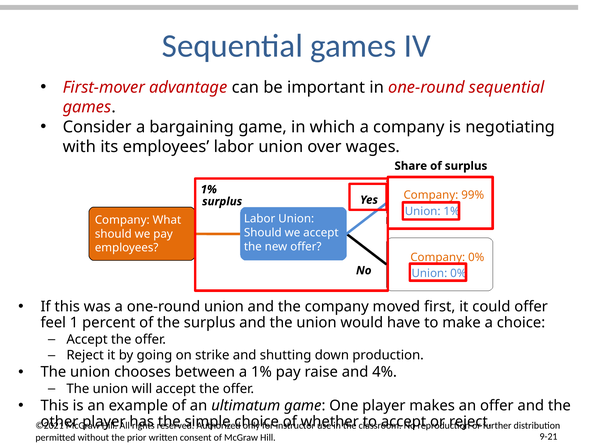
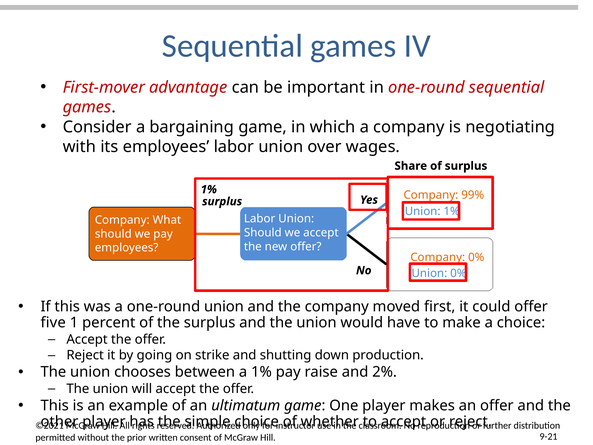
feel: feel -> five (53, 322)
4%: 4% -> 2% (385, 372)
